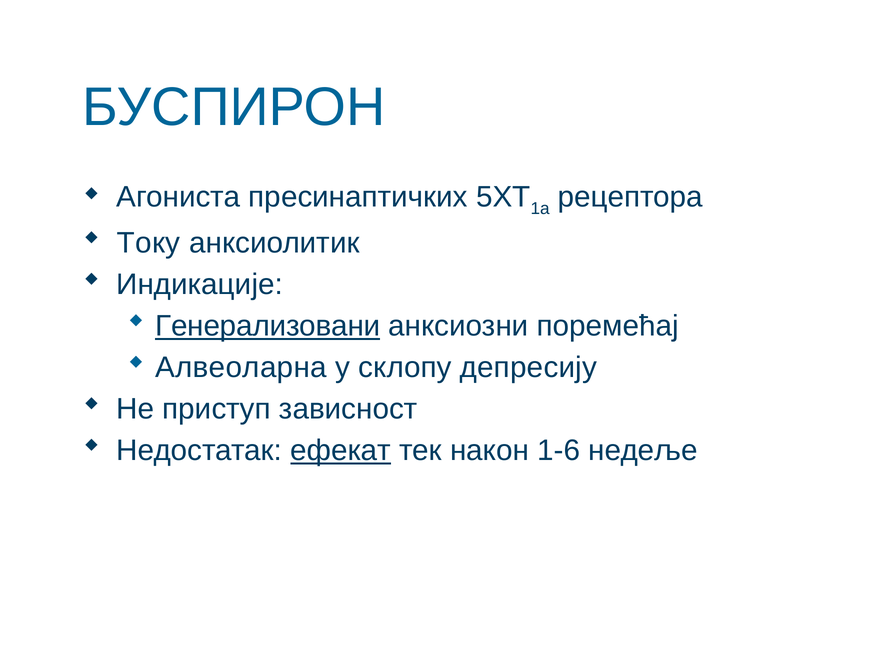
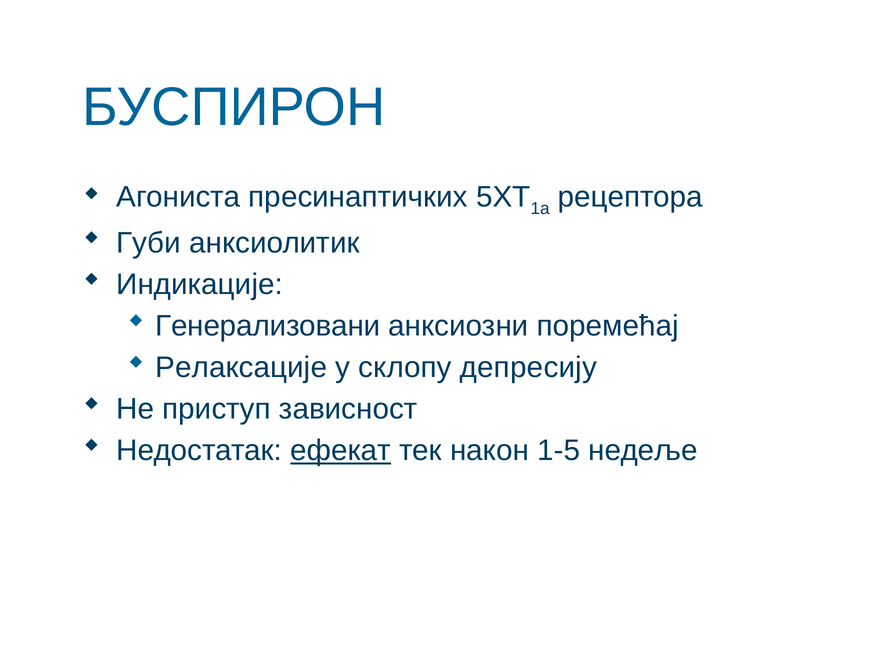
Току: Току -> Губи (149, 243)
Генерализовани underline: present -> none (268, 326)
Алвеоларна: Алвеоларна -> Релаксације (241, 368)
1-6: 1-6 -> 1-5 (559, 451)
